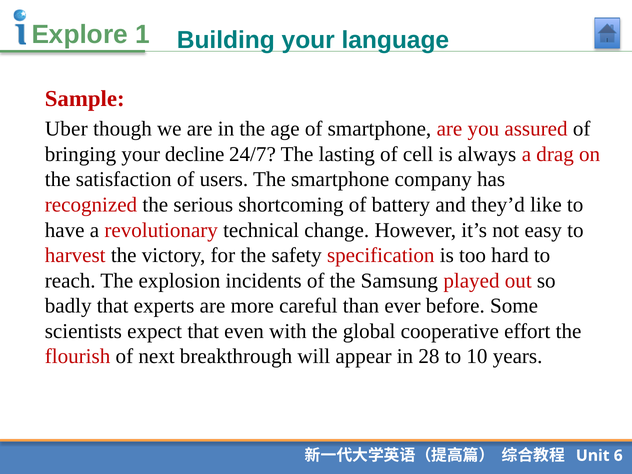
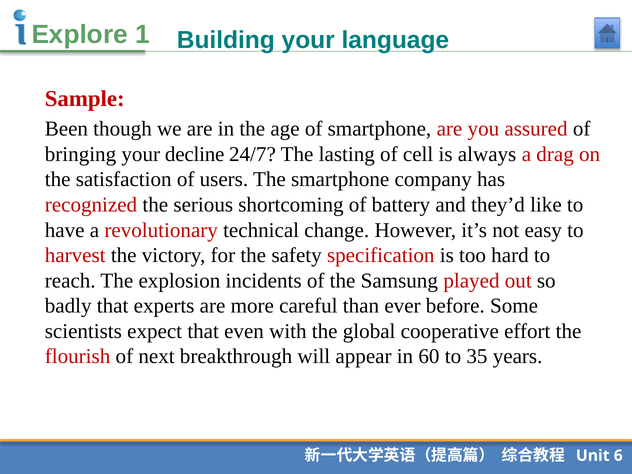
Uber: Uber -> Been (66, 129)
28: 28 -> 60 (429, 356)
10: 10 -> 35 (477, 356)
